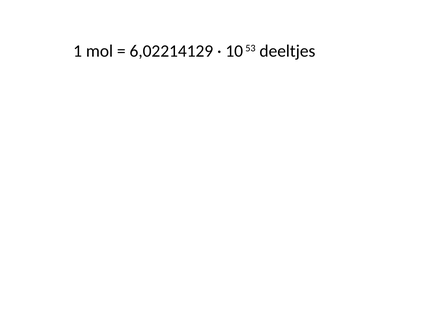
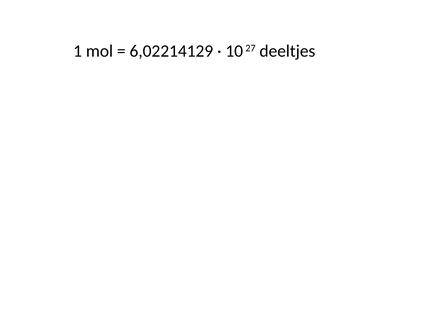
53: 53 -> 27 (250, 48)
